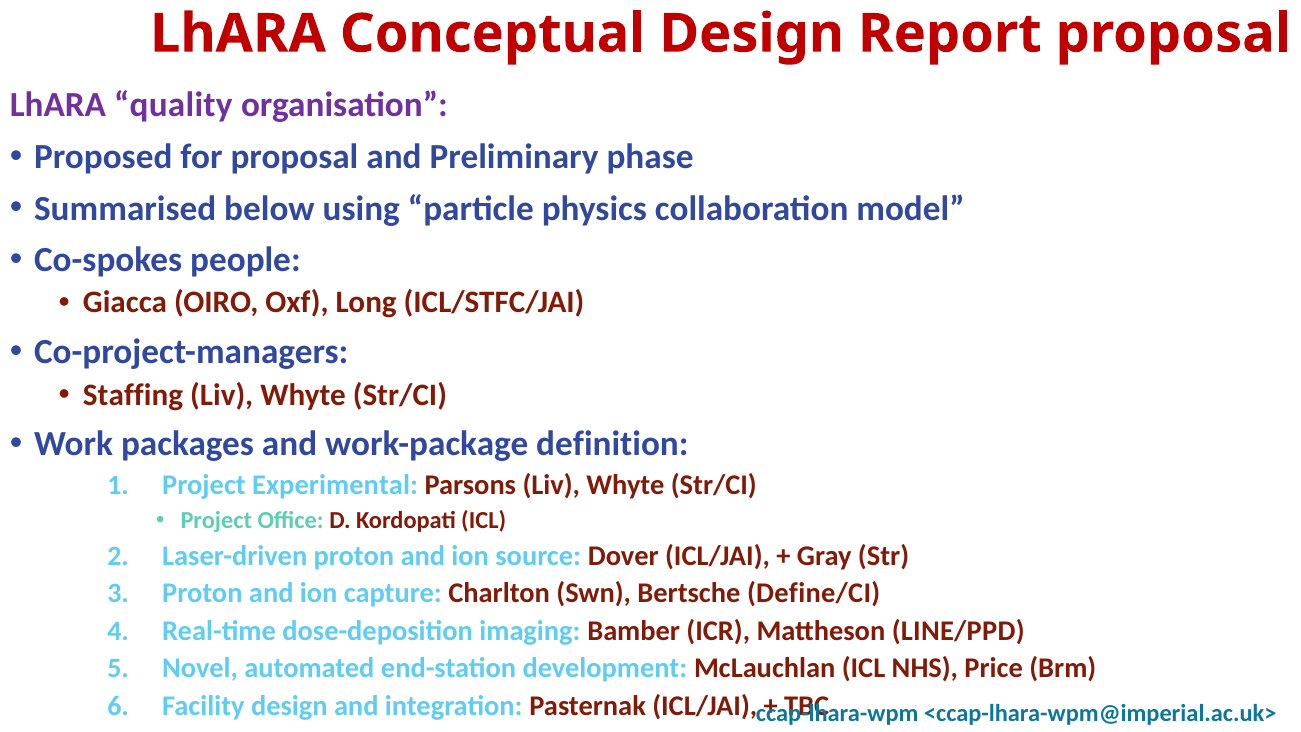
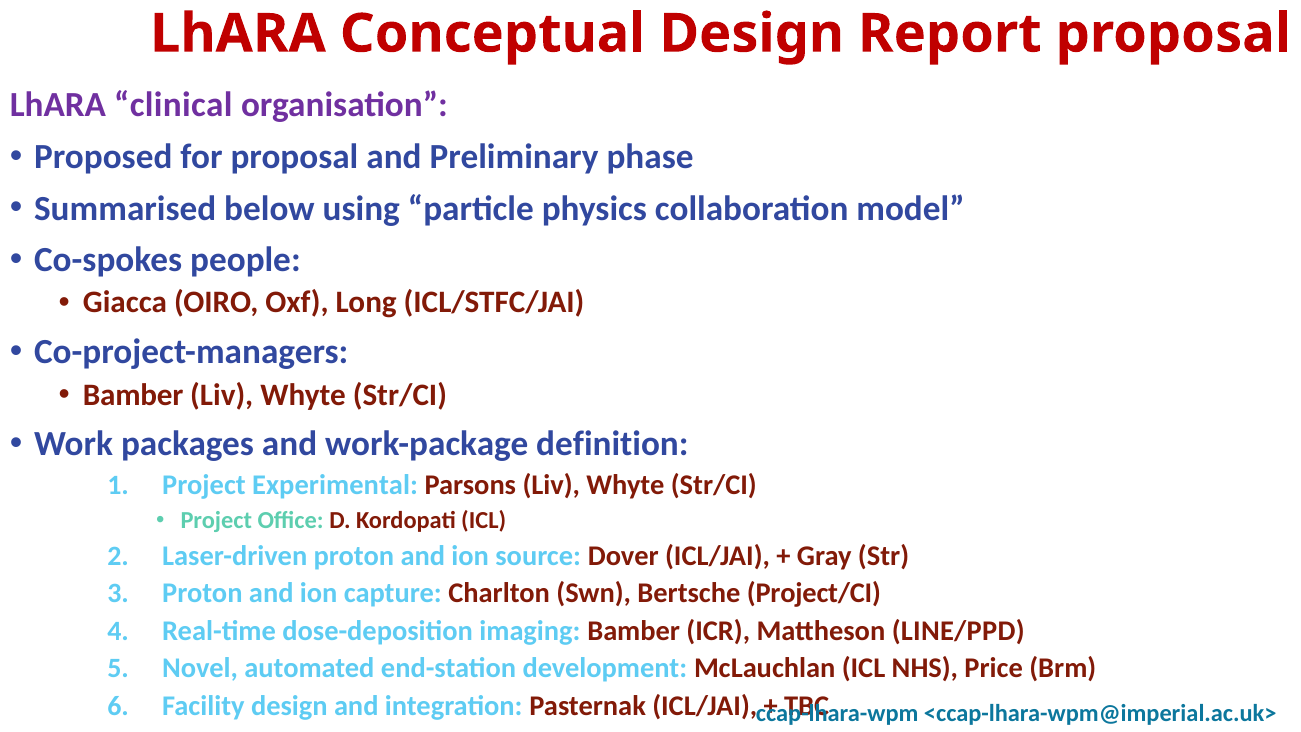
quality: quality -> clinical (173, 105)
Staffing: Staffing -> Bamber (133, 395)
Define/CI: Define/CI -> Project/CI (814, 593)
